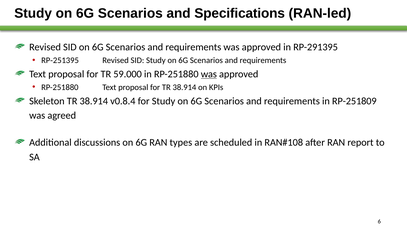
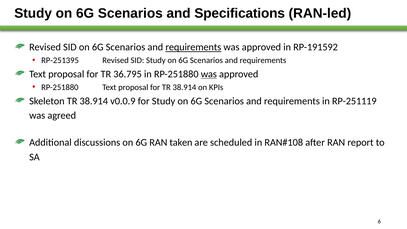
requirements underline: none -> present (193, 47)
RP-291395: RP-291395 -> RP-191592 (316, 47)
59.000: 59.000 -> 36.795 (128, 74)
v0.8.4: v0.8.4 -> v0.0.9 (123, 101)
RP-251809: RP-251809 -> RP-251119 (354, 101)
types: types -> taken (181, 142)
